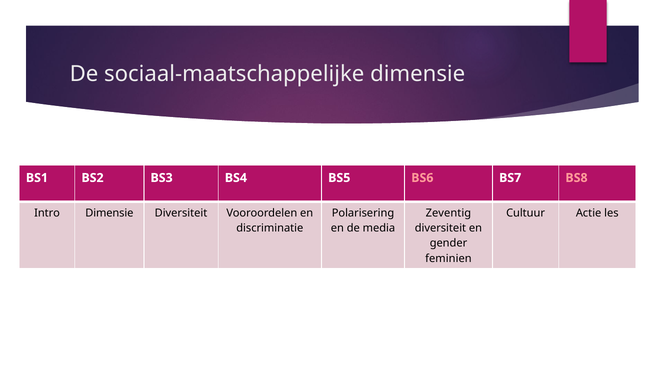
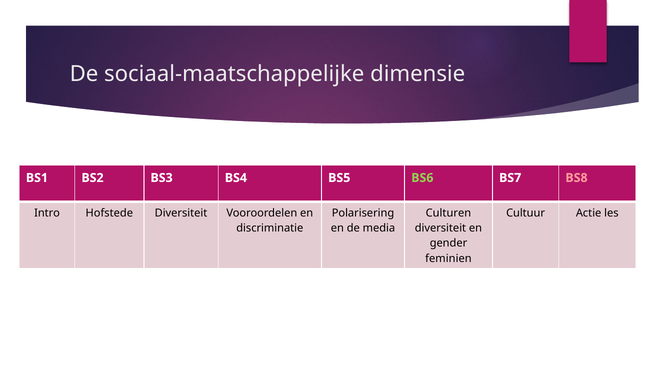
BS6 colour: pink -> light green (422, 178)
Intro Dimensie: Dimensie -> Hofstede (109, 213)
Zeventig: Zeventig -> Culturen (448, 213)
